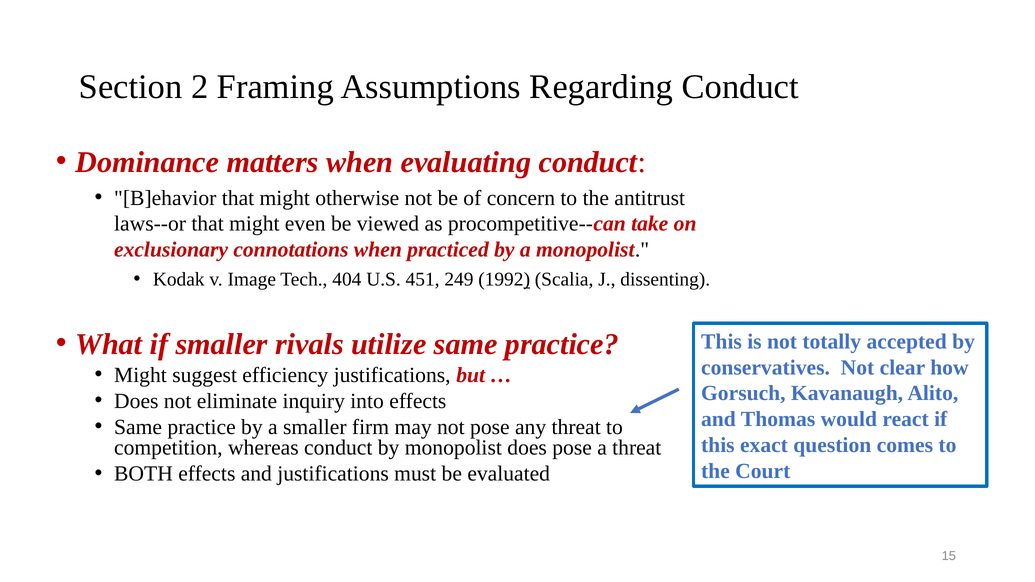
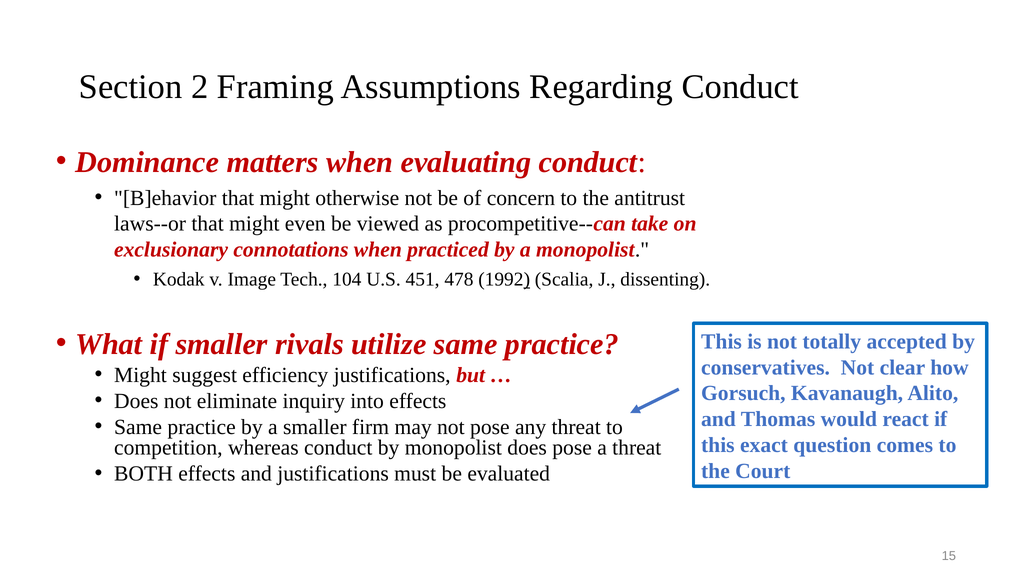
404: 404 -> 104 (347, 280)
249: 249 -> 478 (459, 280)
